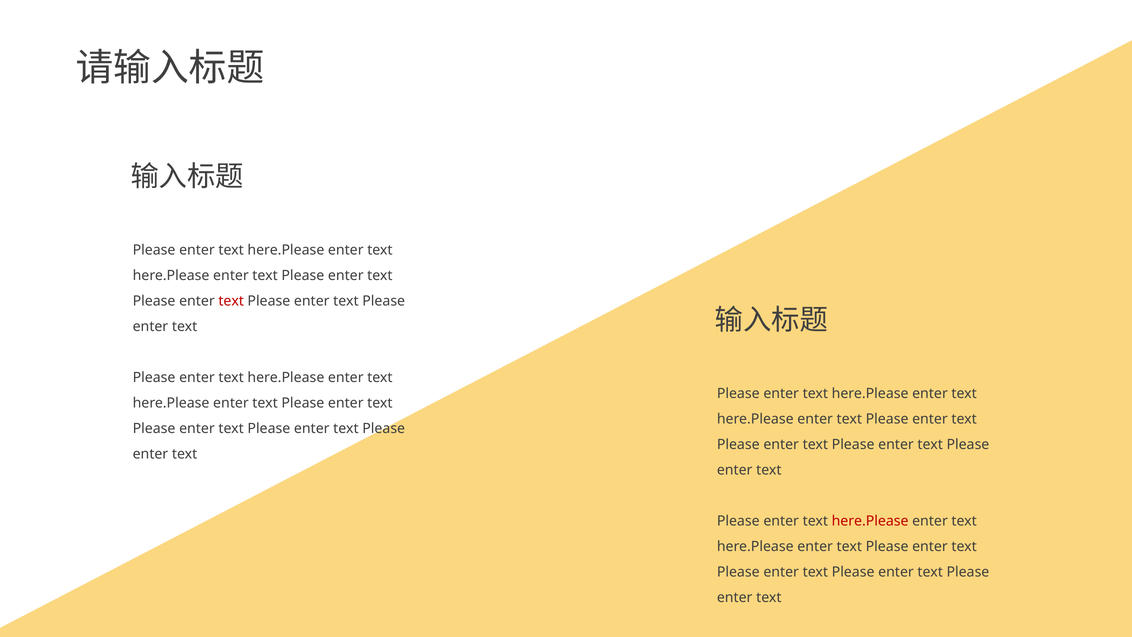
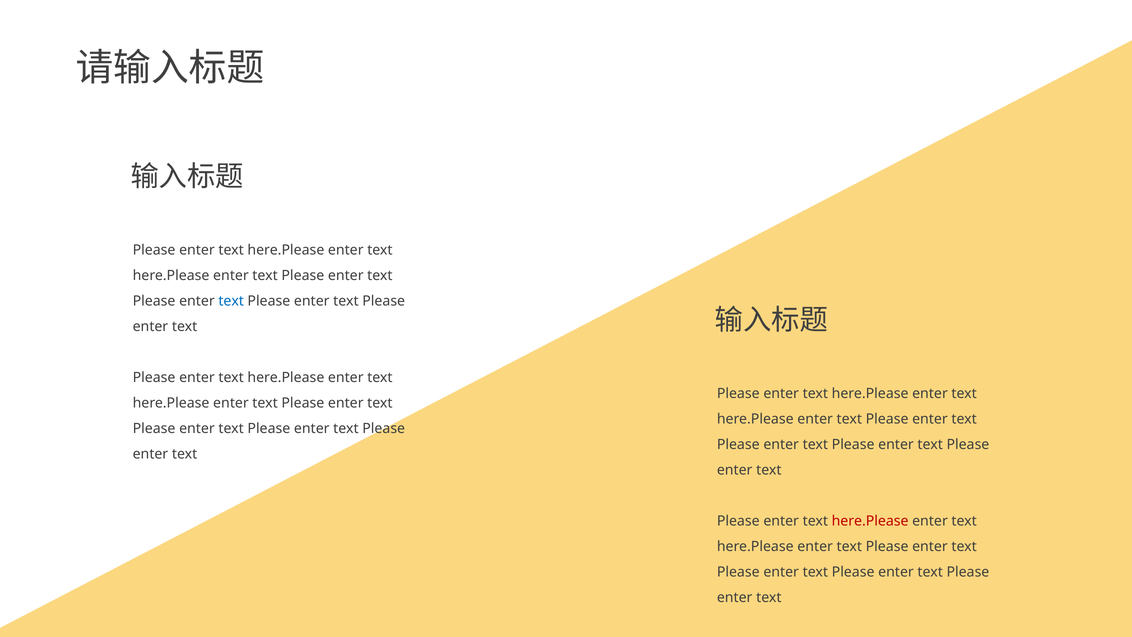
text colour: red -> blue (231, 301)
